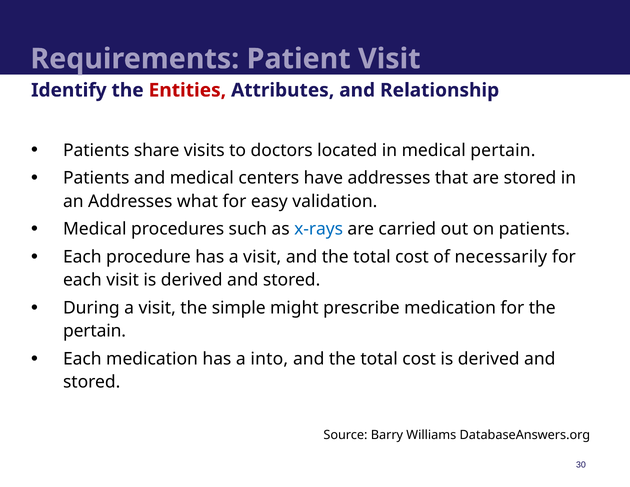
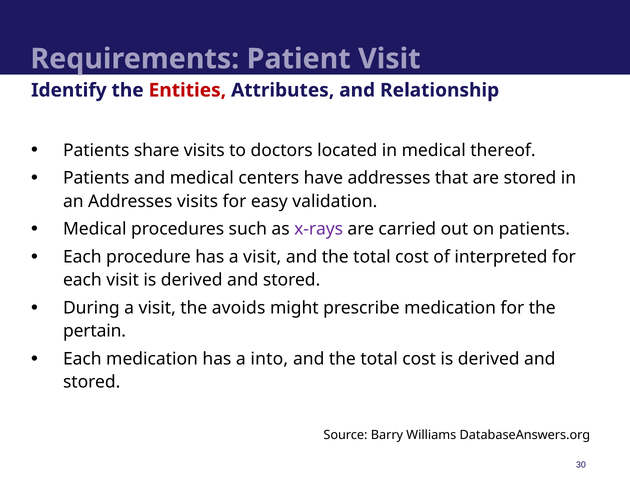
medical pertain: pertain -> thereof (503, 150)
Addresses what: what -> visits (197, 201)
x-rays colour: blue -> purple (319, 229)
necessarily: necessarily -> interpreted (501, 257)
simple: simple -> avoids (239, 308)
